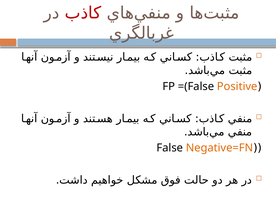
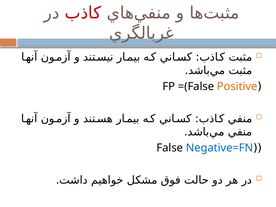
Negative=FN colour: orange -> blue (220, 148)
